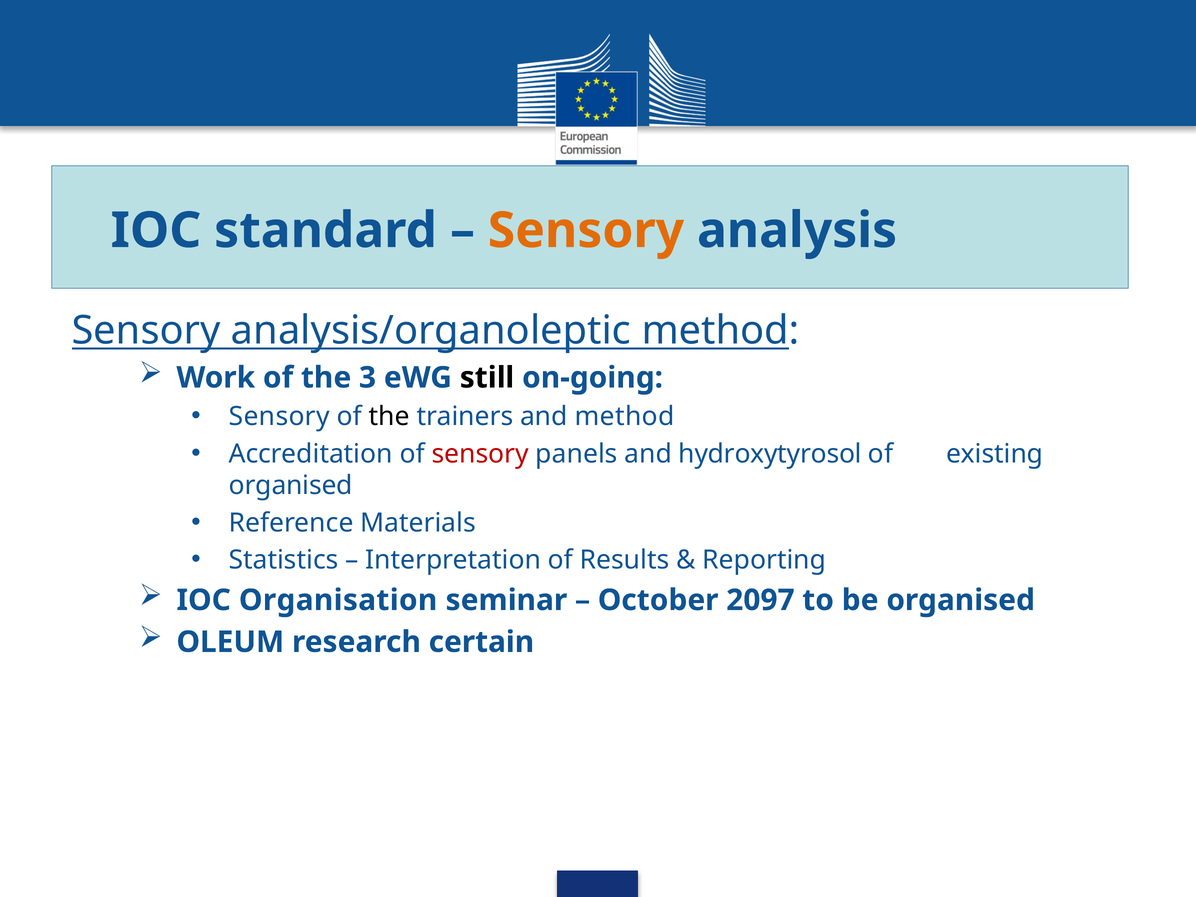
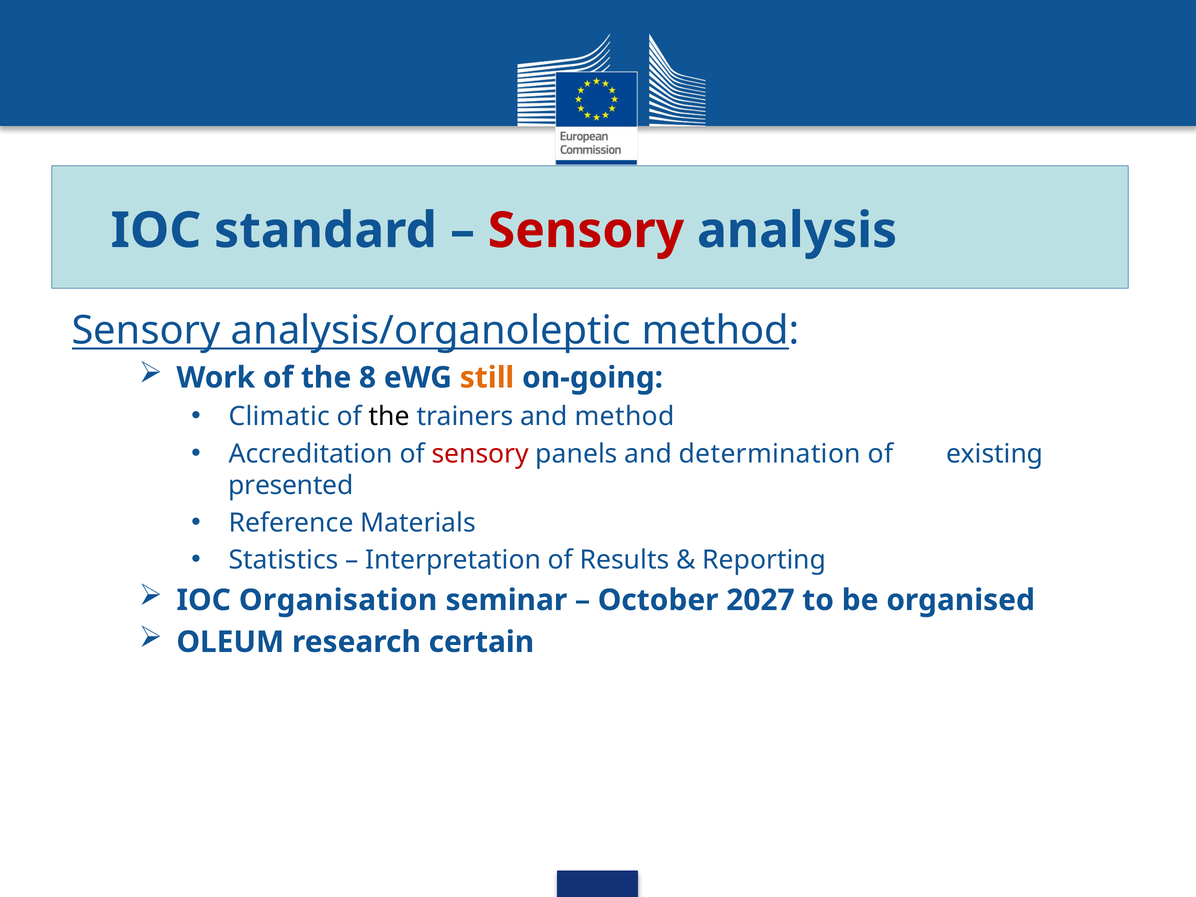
Sensory colour: orange -> red (586, 231)
3: 3 -> 8 (368, 378)
still colour: black -> orange (487, 378)
Sensory: Sensory -> Climatic (279, 417)
hydroxytyrosol: hydroxytyrosol -> determination (770, 454)
organised: organised -> presented (291, 486)
2097: 2097 -> 2027 (760, 600)
